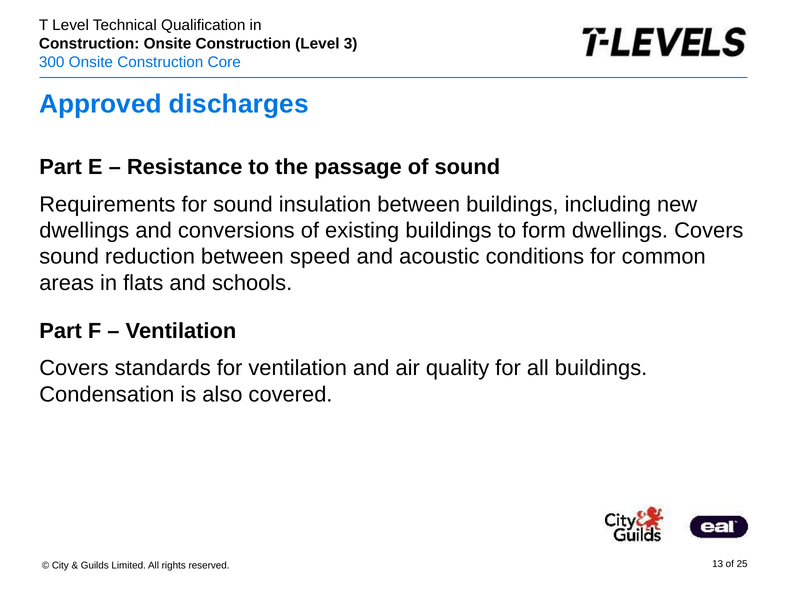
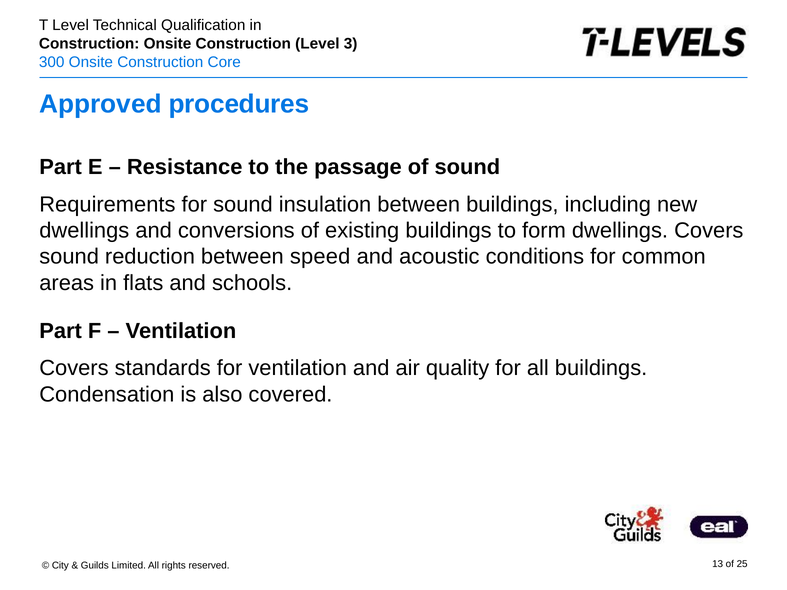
discharges: discharges -> procedures (239, 104)
